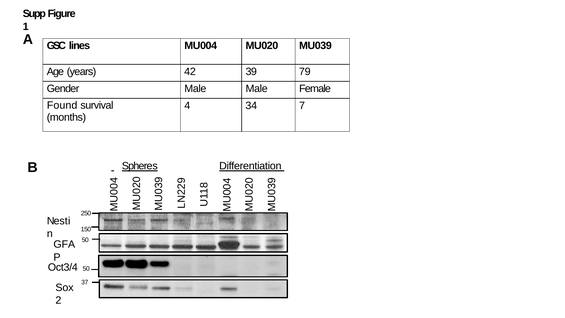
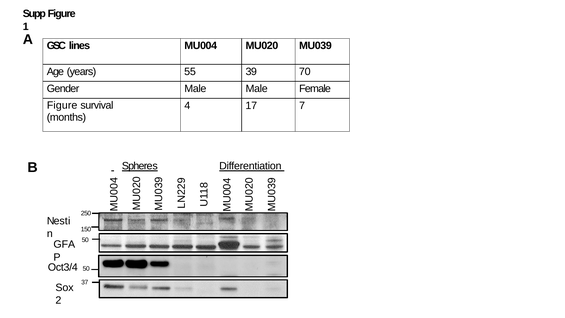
42: 42 -> 55 (190, 72)
79: 79 -> 70 (305, 72)
Found: Found -> Figure (62, 105)
34: 34 -> 17 (251, 105)
